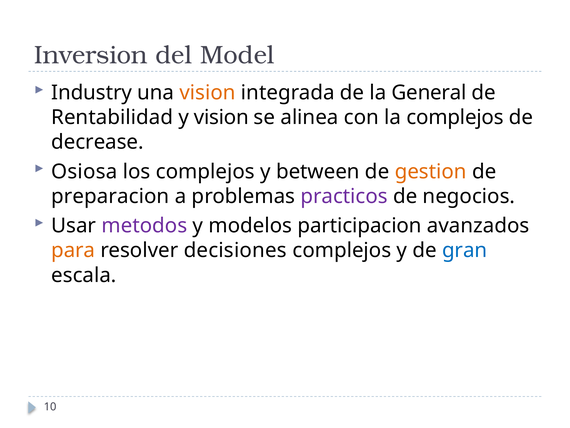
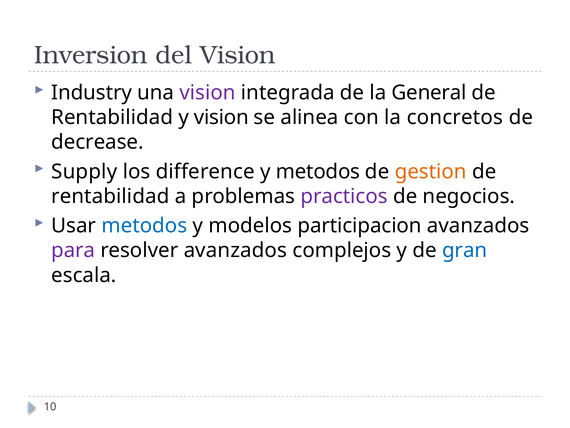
del Model: Model -> Vision (238, 55)
vision colour: orange -> purple (208, 93)
la complejos: complejos -> concretos (455, 117)
Osiosa: Osiosa -> Supply (84, 171)
los complejos: complejos -> difference (205, 171)
y between: between -> metodos (318, 171)
preparacion: preparacion -> rentabilidad (110, 196)
metodos colour: purple -> blue (144, 226)
para colour: orange -> purple (73, 250)
resolver decisiones: decisiones -> avanzados (235, 250)
